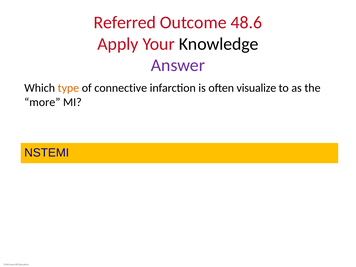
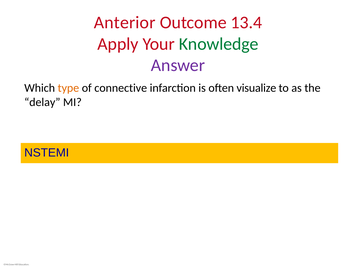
Referred: Referred -> Anterior (125, 23)
48.6: 48.6 -> 13.4 (246, 23)
Knowledge colour: black -> green (219, 44)
more: more -> delay (42, 102)
